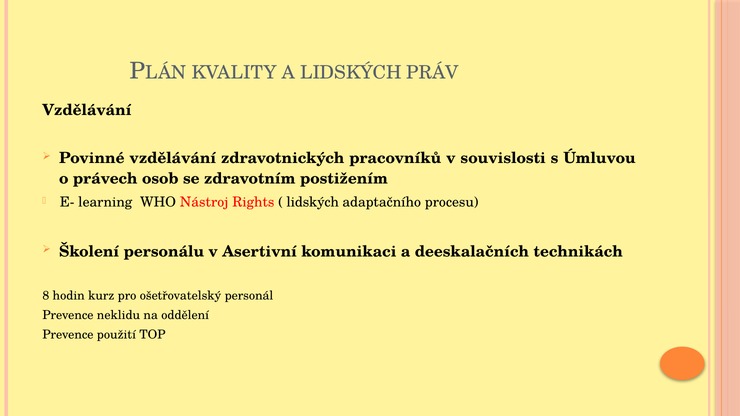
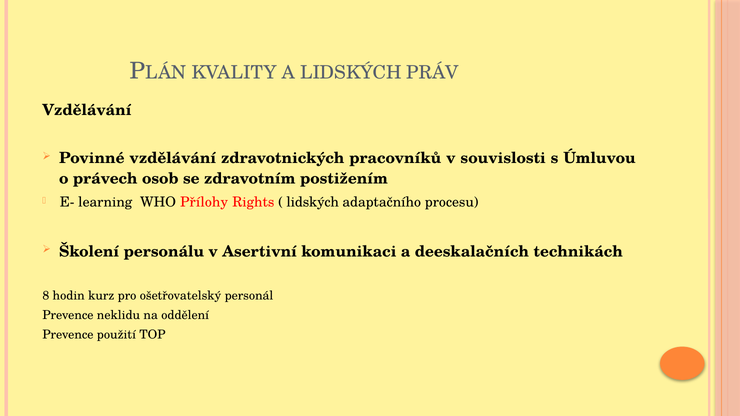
Nástroj: Nástroj -> Přílohy (204, 202)
